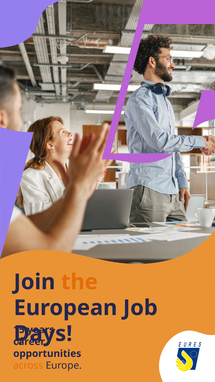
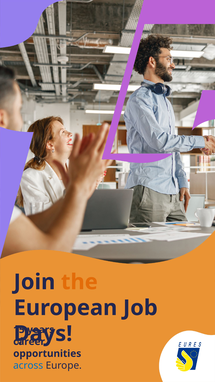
across colour: orange -> blue (28, 366)
